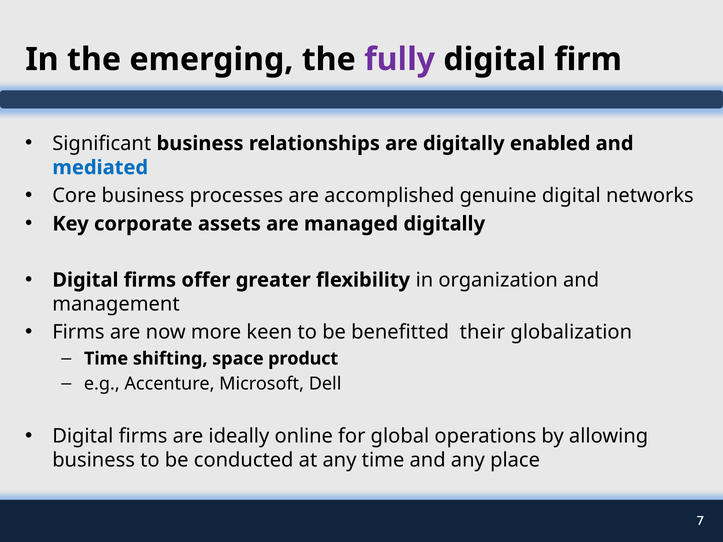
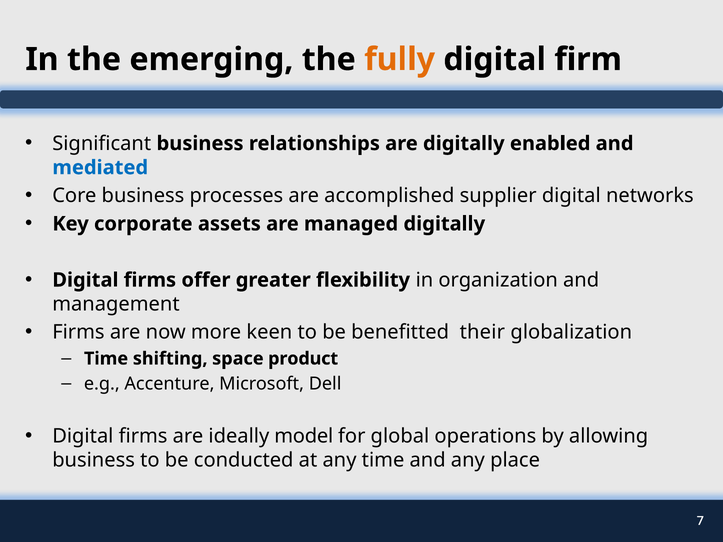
fully colour: purple -> orange (400, 59)
genuine: genuine -> supplier (498, 196)
online: online -> model (304, 436)
